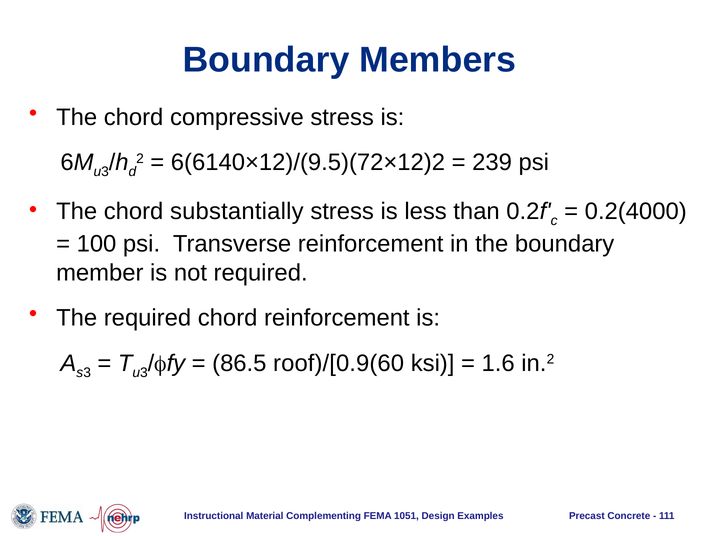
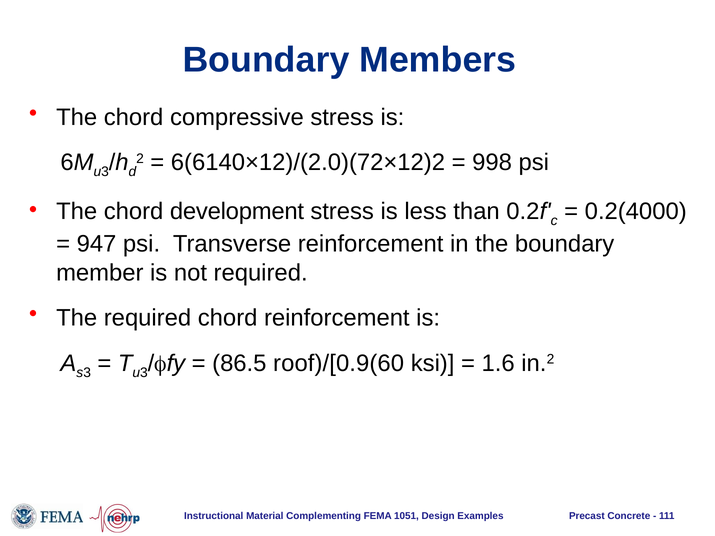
6(6140×12)/(9.5)(72×12)2: 6(6140×12)/(9.5)(72×12)2 -> 6(6140×12)/(2.0)(72×12)2 (308, 162)
239: 239 -> 998 (492, 162)
substantially: substantially -> development (237, 212)
100: 100 -> 947 (97, 244)
